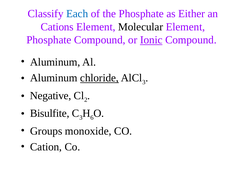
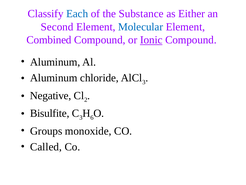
the Phosphate: Phosphate -> Substance (141, 14)
Cations: Cations -> Second (57, 27)
Molecular colour: black -> blue (141, 27)
Phosphate: Phosphate -> Combined (49, 40)
chloride underline: present -> none (99, 78)
Cation: Cation -> Called (46, 147)
